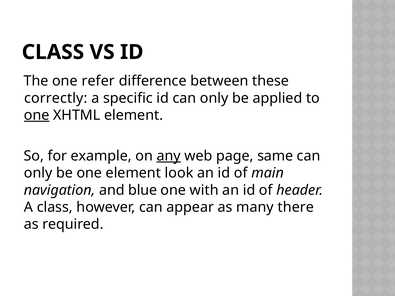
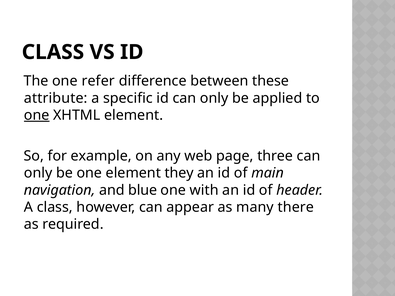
correctly: correctly -> attribute (56, 98)
any underline: present -> none (169, 156)
same: same -> three (275, 156)
look: look -> they (179, 173)
